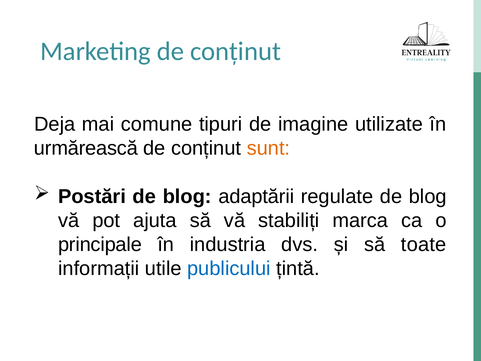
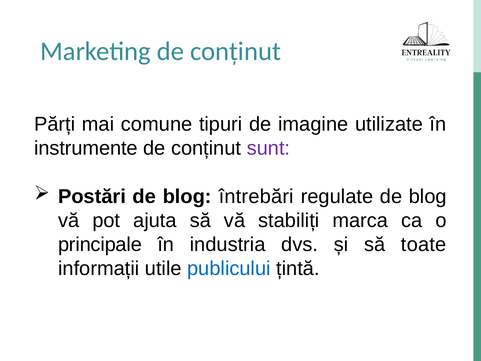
Deja: Deja -> Părți (55, 124)
urmărească: urmărească -> instrumente (86, 148)
sunt colour: orange -> purple (268, 148)
adaptării: adaptării -> întrebări (256, 196)
